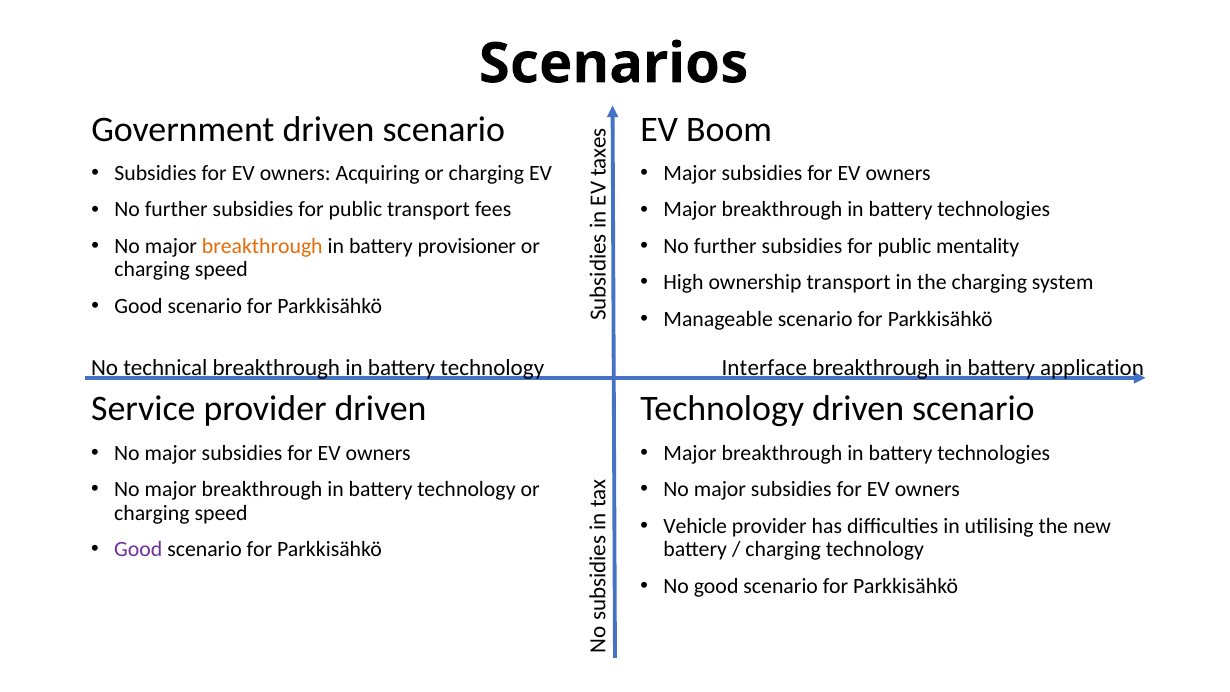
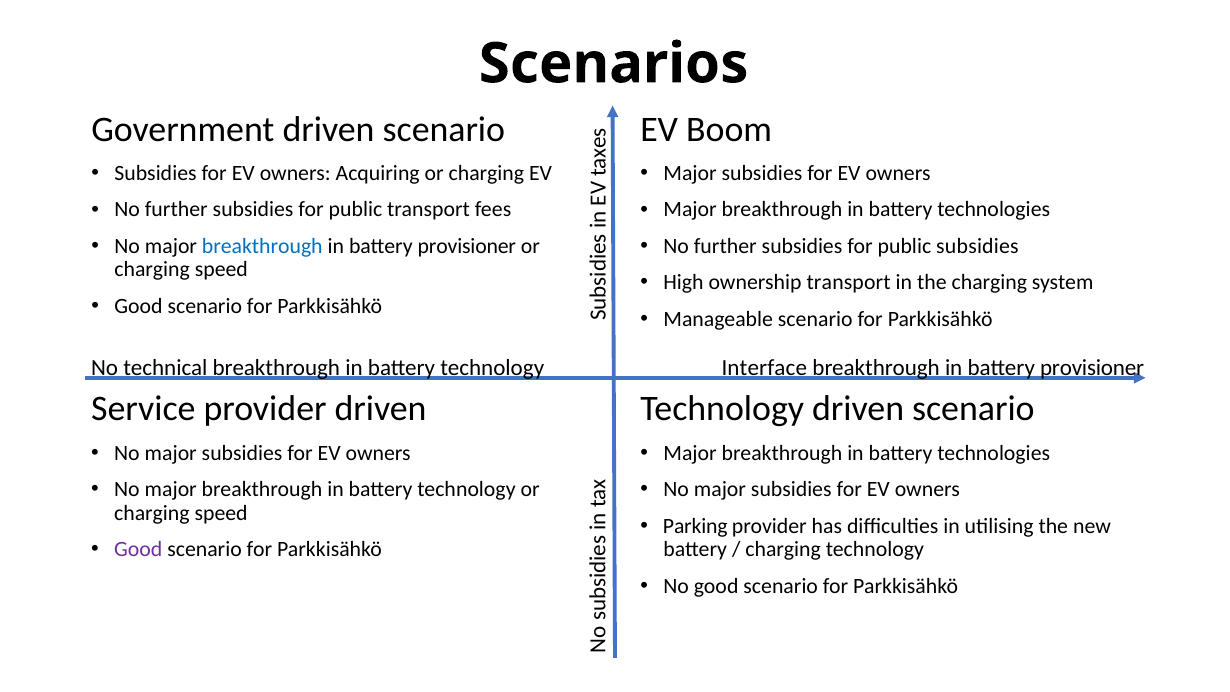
breakthrough colour: orange -> blue (262, 246)
public mentality: mentality -> subsidies (977, 246)
application: application -> provisioner (1092, 368)
Vehicle: Vehicle -> Parking (695, 526)
